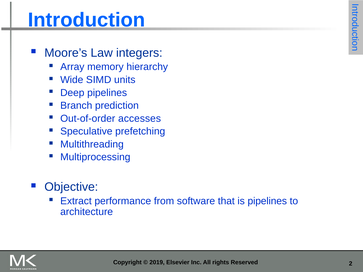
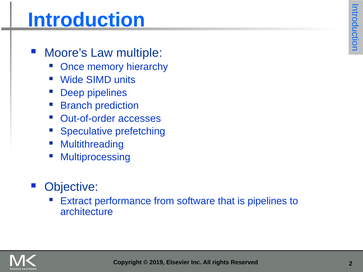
integers: integers -> multiple (139, 53)
Array: Array -> Once (72, 67)
